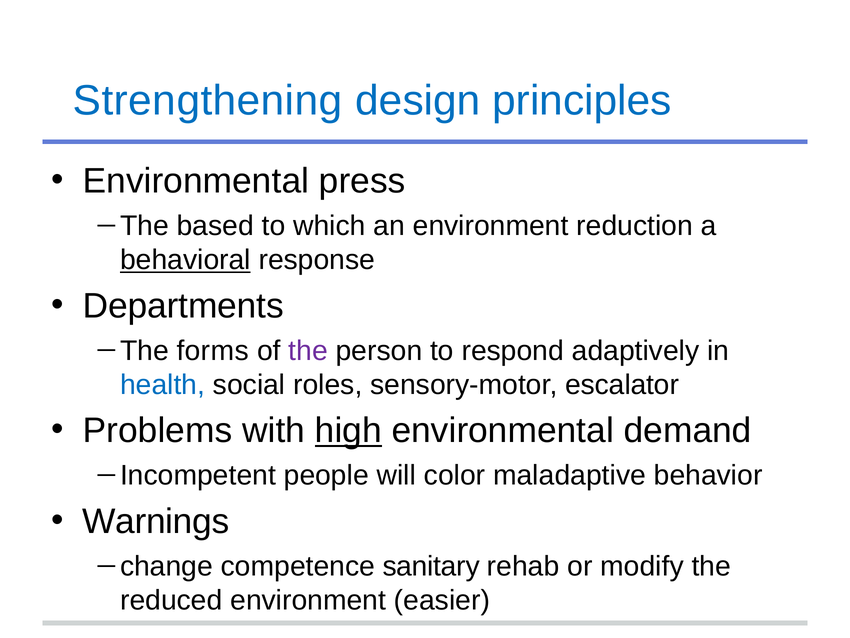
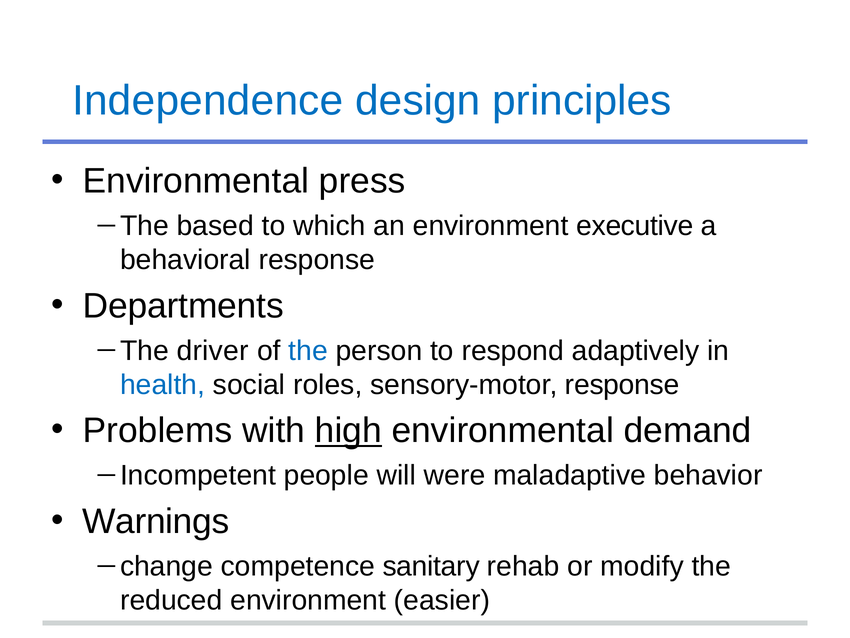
Strengthening: Strengthening -> Independence (208, 101)
reduction: reduction -> executive (635, 226)
behavioral underline: present -> none (185, 260)
forms: forms -> driver (213, 351)
the colour: purple -> blue (308, 351)
sensory-motor escalator: escalator -> response (622, 385)
color: color -> were (455, 475)
